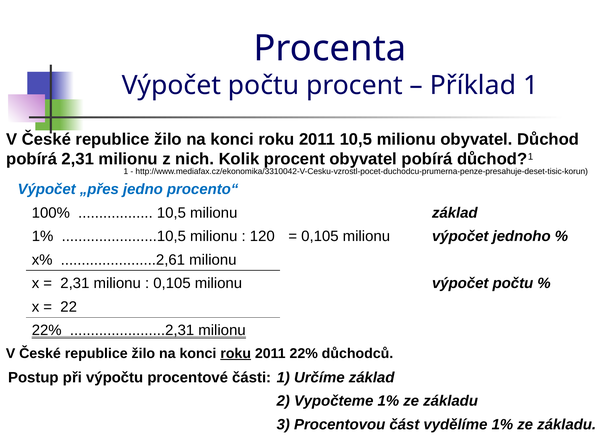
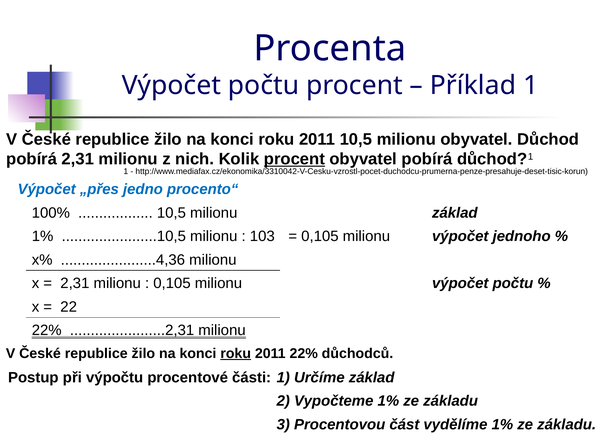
procent underline: none -> present (294, 159)
120: 120 -> 103 (262, 237)
.......................2,61: .......................2,61 -> .......................4,36 (123, 260)
